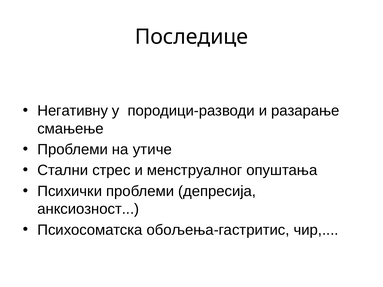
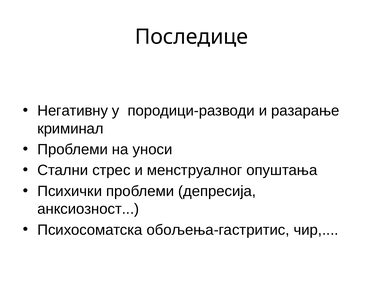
смањење: смањење -> криминал (70, 129)
утиче: утиче -> уноси (152, 150)
